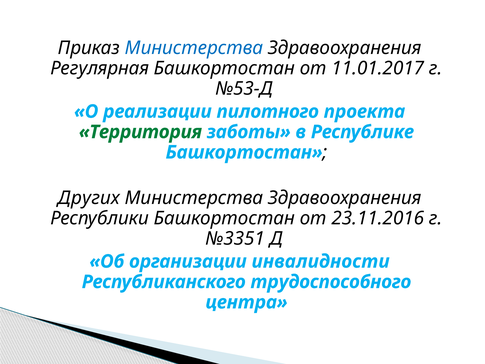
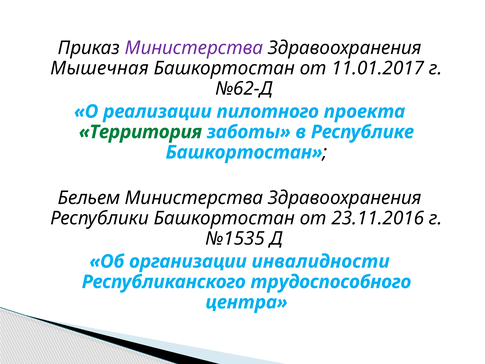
Министерства colour: blue -> purple (194, 48)
Регулярная: Регулярная -> Мышечная (100, 68)
№53-Д: №53-Д -> №62-Д (244, 89)
Других: Других -> Бельем (89, 198)
№3351: №3351 -> №1535 (235, 239)
